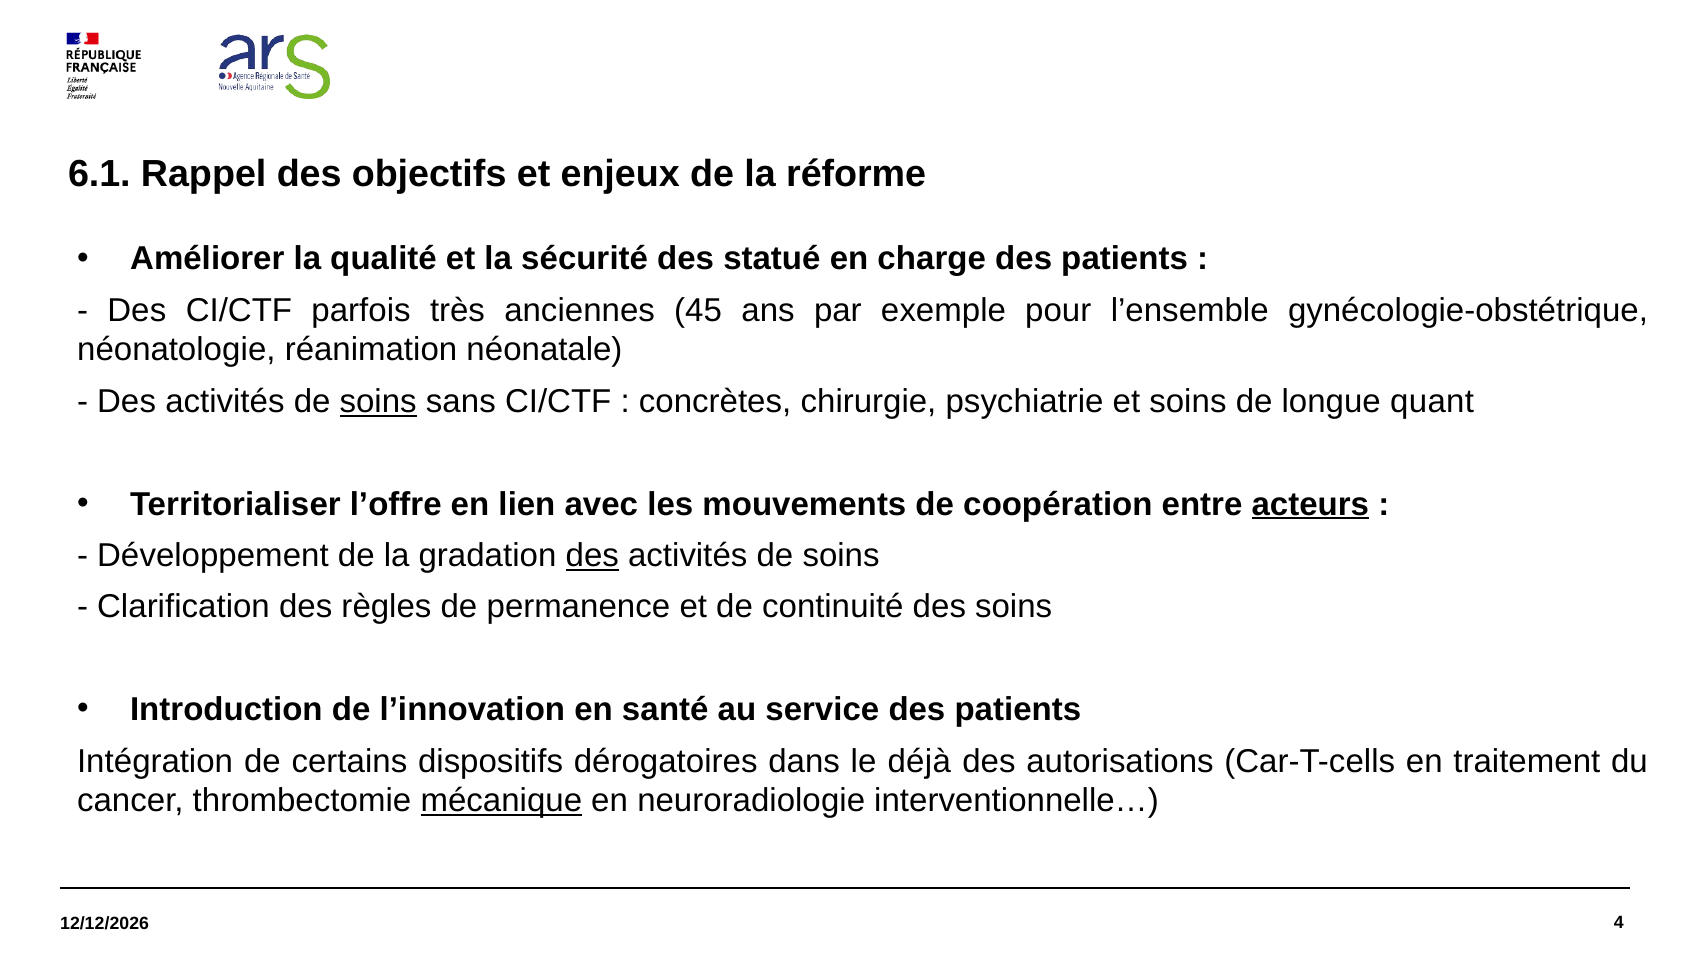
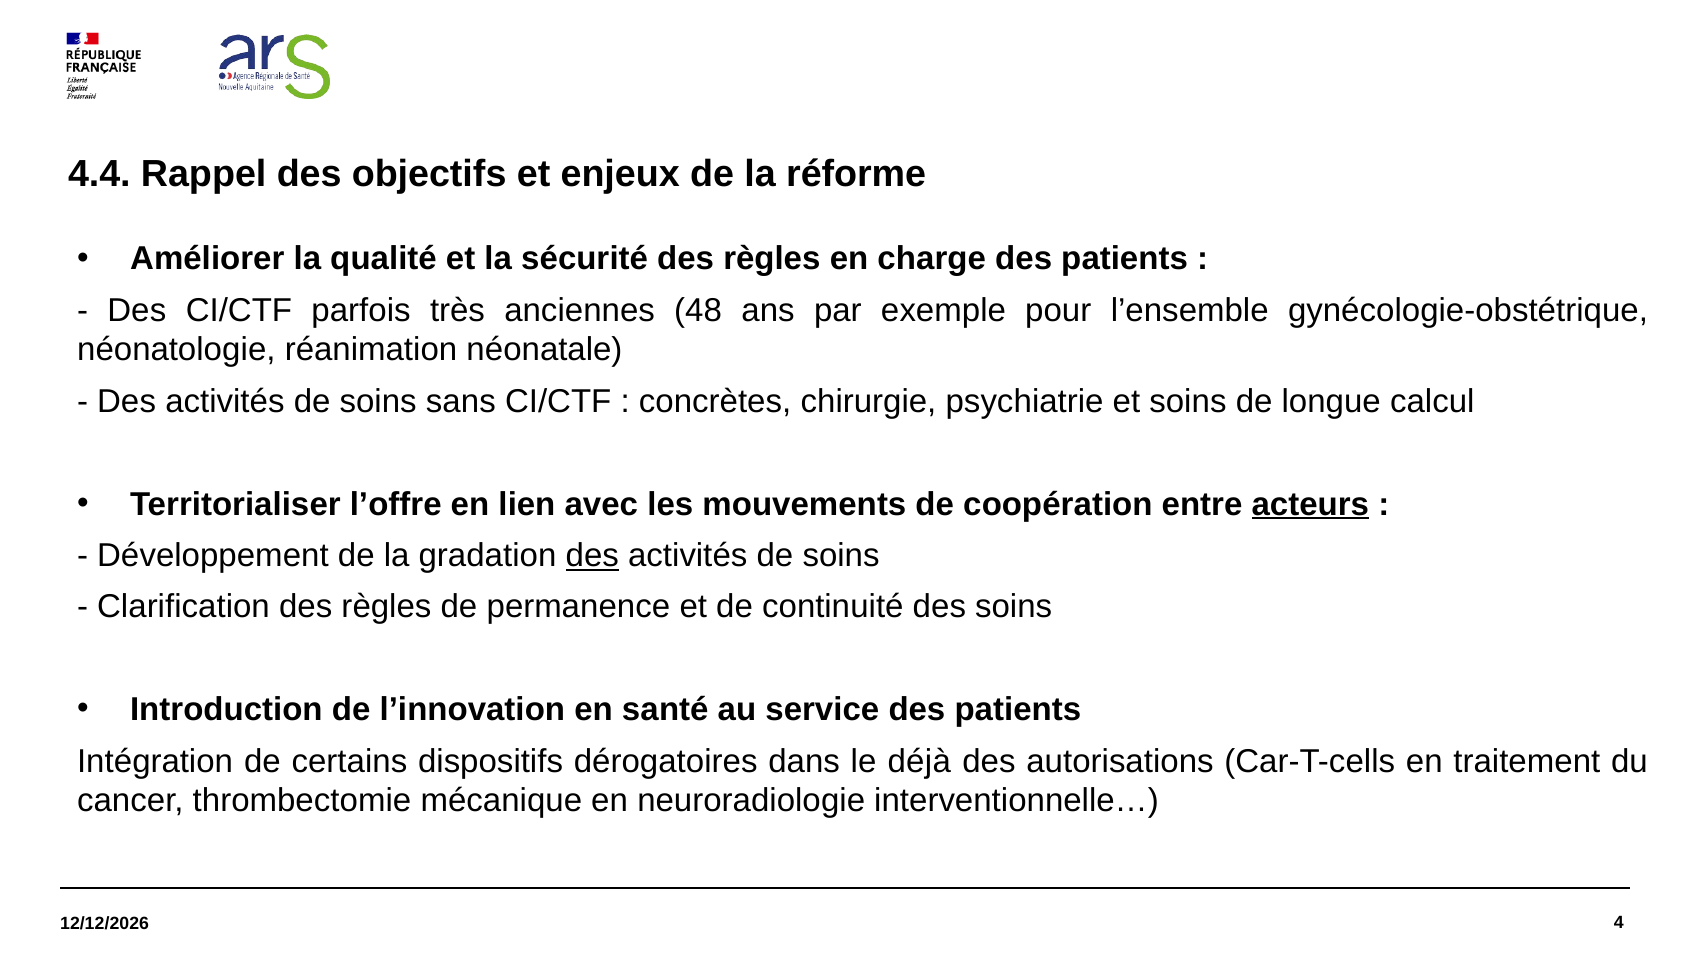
6.1: 6.1 -> 4.4 (99, 174)
sécurité des statué: statué -> règles (772, 259)
45: 45 -> 48 (698, 310)
soins underline: present -> none (378, 401)
quant: quant -> calcul (1432, 401)
mécanique underline: present -> none (501, 800)
